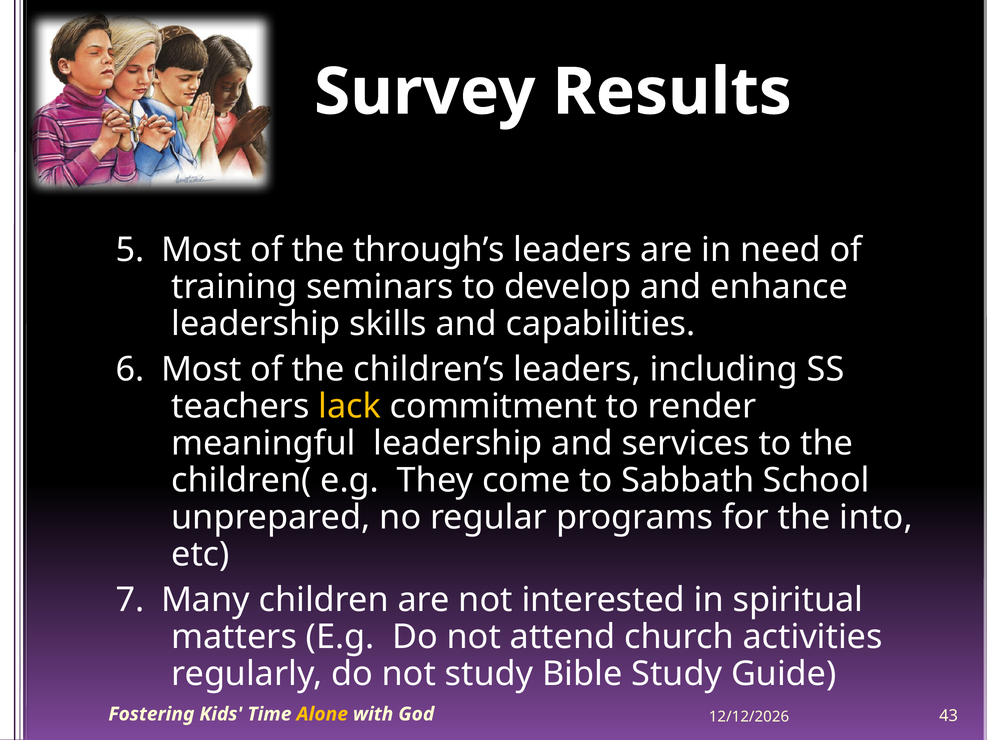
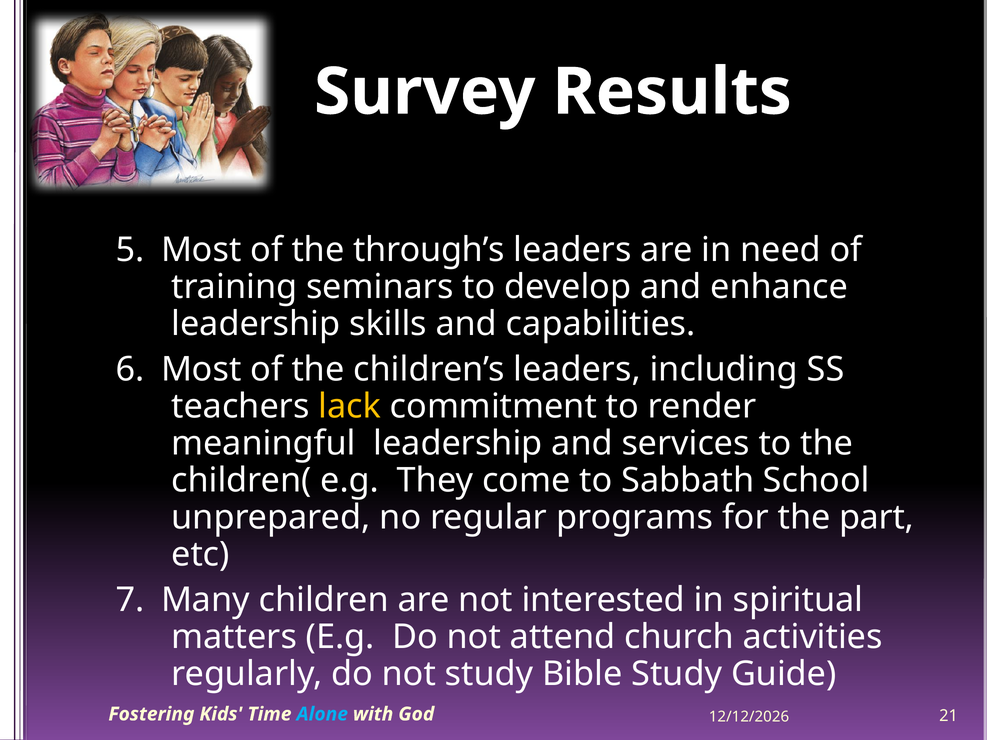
into: into -> part (876, 517)
Alone colour: yellow -> light blue (322, 714)
43: 43 -> 21 (949, 716)
